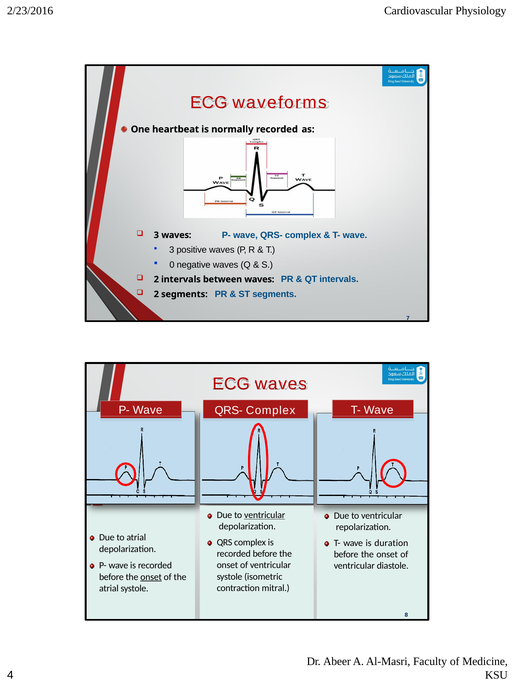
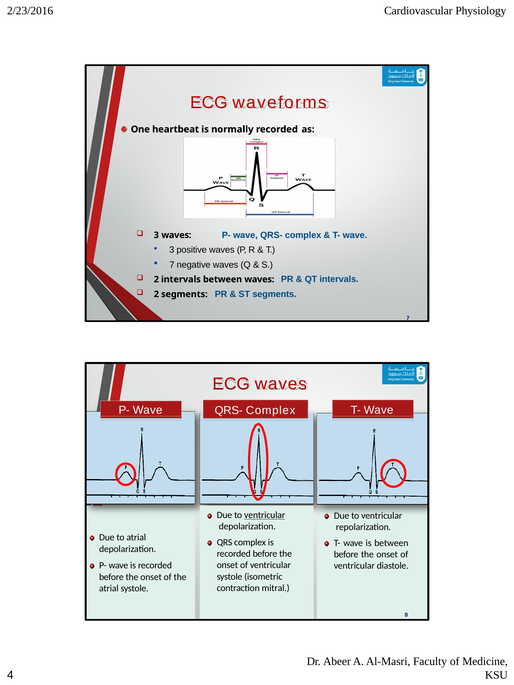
0: 0 -> 7 (172, 265)
is duration: duration -> between (391, 543)
onset underline: present -> none (151, 577)
